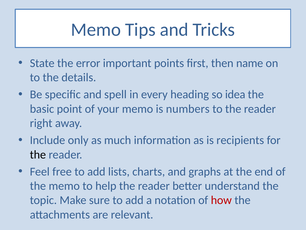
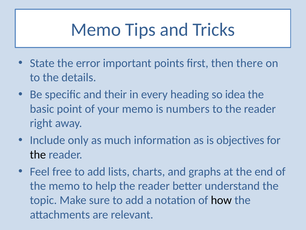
name: name -> there (250, 63)
spell: spell -> their (116, 94)
recipients: recipients -> objectives (240, 140)
how colour: red -> black (221, 200)
